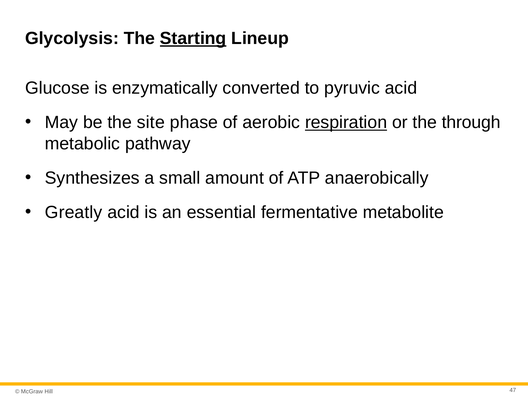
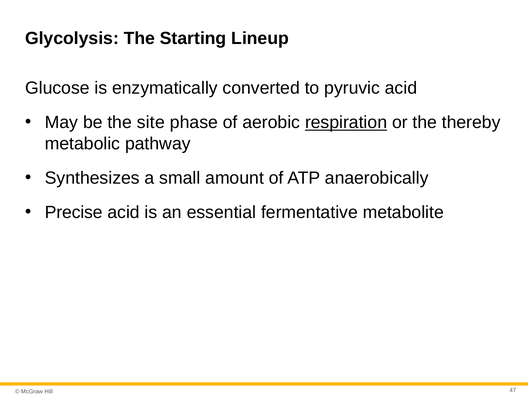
Starting underline: present -> none (193, 38)
through: through -> thereby (471, 122)
Greatly: Greatly -> Precise (74, 212)
